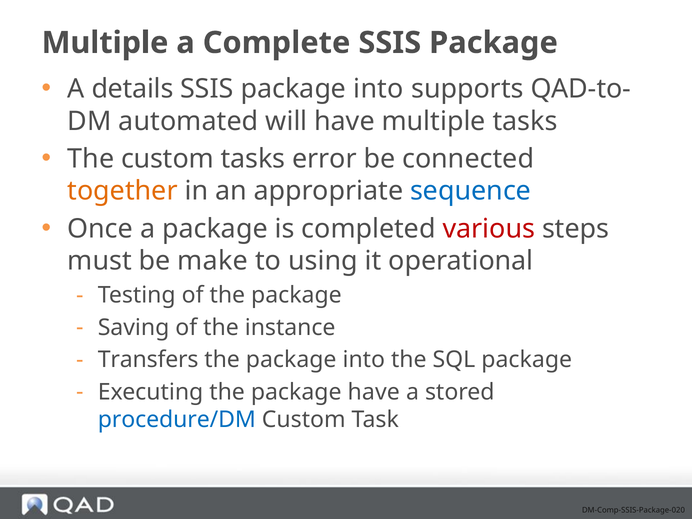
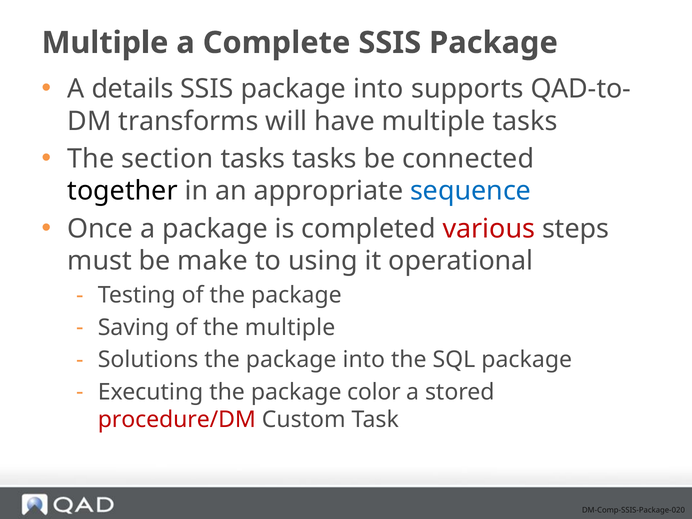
automated: automated -> transforms (188, 121)
The custom: custom -> section (167, 159)
tasks error: error -> tasks (325, 159)
together colour: orange -> black (123, 191)
the instance: instance -> multiple (290, 327)
Transfers: Transfers -> Solutions (148, 360)
package have: have -> color (374, 392)
procedure/DM colour: blue -> red (177, 420)
